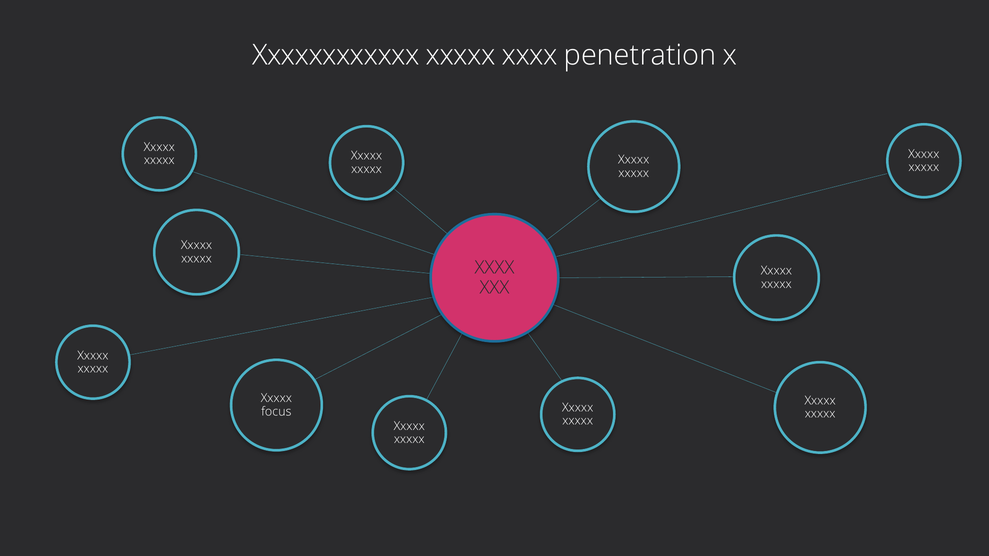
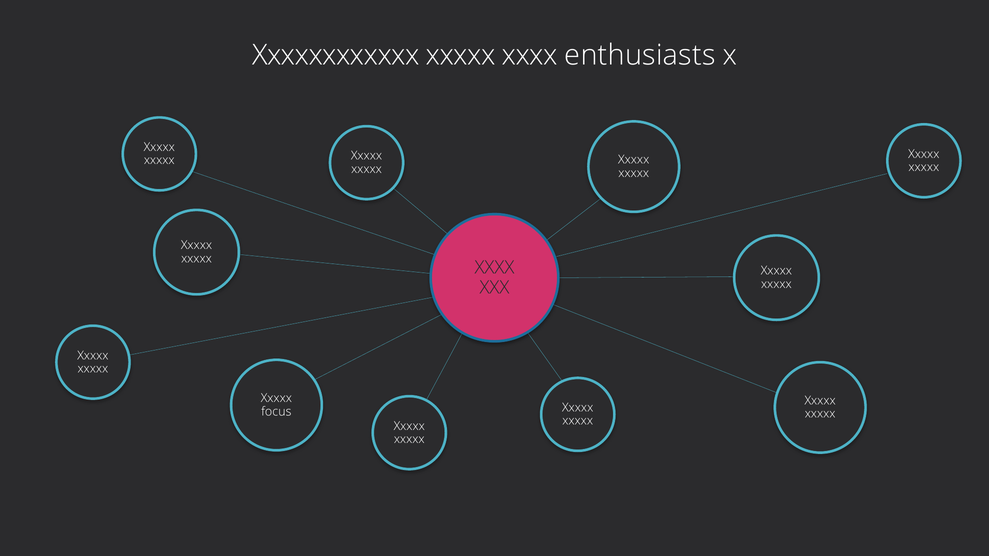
penetration: penetration -> enthusiasts (640, 55)
